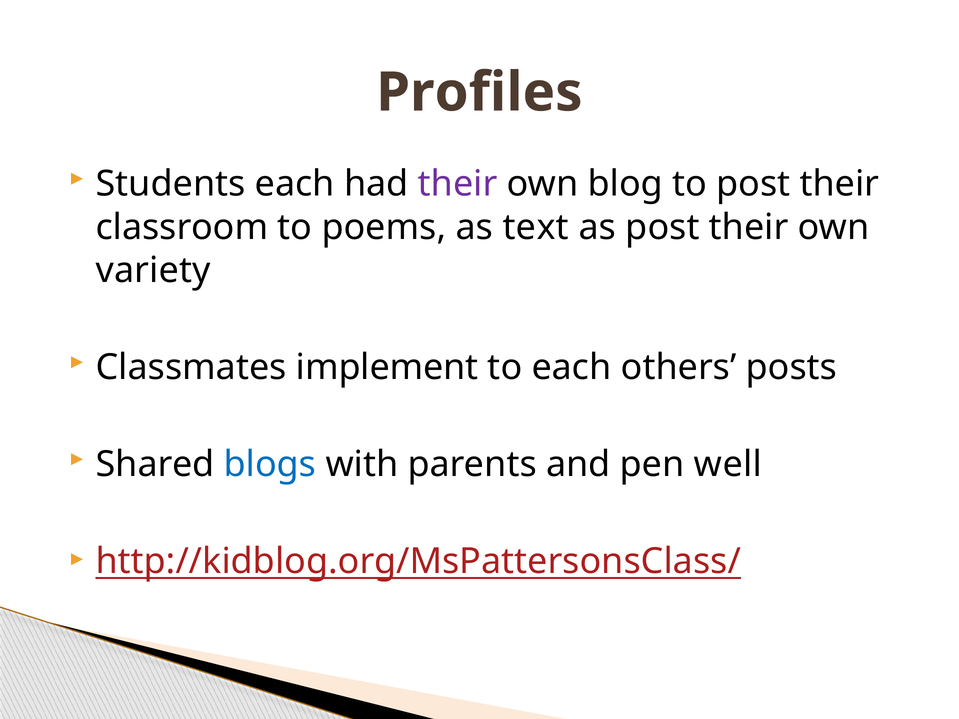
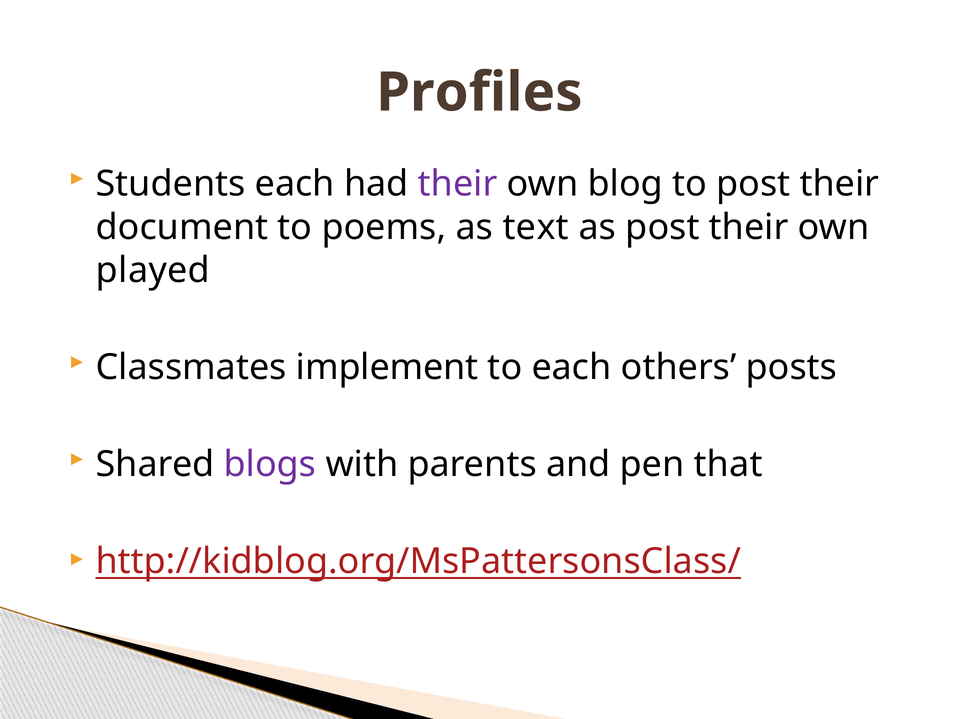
classroom: classroom -> document (182, 227)
variety: variety -> played (153, 271)
blogs colour: blue -> purple (270, 465)
well: well -> that (728, 465)
